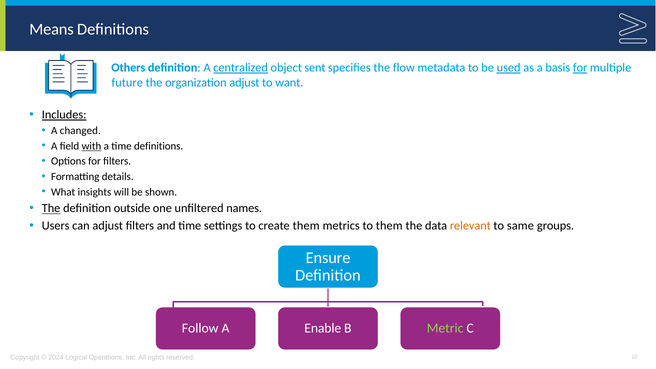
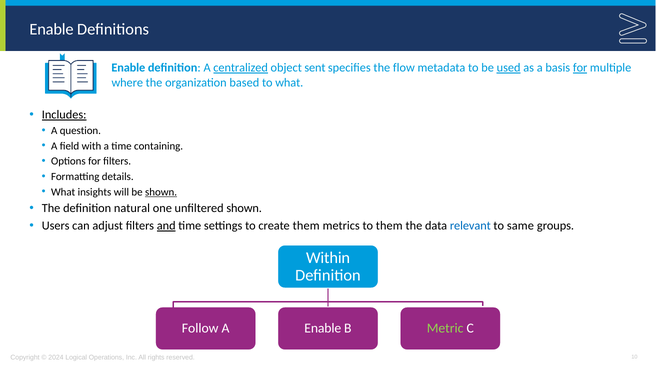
Means: Means -> Enable (52, 29)
Others: Others -> Enable (128, 68)
future: future -> where (127, 83)
organization adjust: adjust -> based (244, 83)
to want: want -> what (289, 83)
changed: changed -> question (80, 131)
with underline: present -> none (91, 146)
time definitions: definitions -> containing (159, 146)
shown underline: none -> present (161, 192)
The underline: present -> none (51, 208)
outside: outside -> natural (132, 208)
unfiltered names: names -> shown (244, 208)
and underline: none -> present (166, 226)
relevant colour: orange -> blue (470, 226)
Ensure: Ensure -> Within (328, 258)
